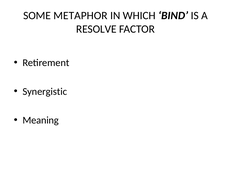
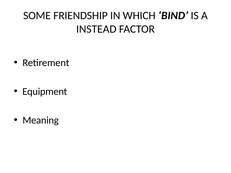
METAPHOR: METAPHOR -> FRIENDSHIP (81, 16)
RESOLVE: RESOLVE -> INSTEAD (96, 29)
Synergistic: Synergistic -> Equipment (45, 92)
